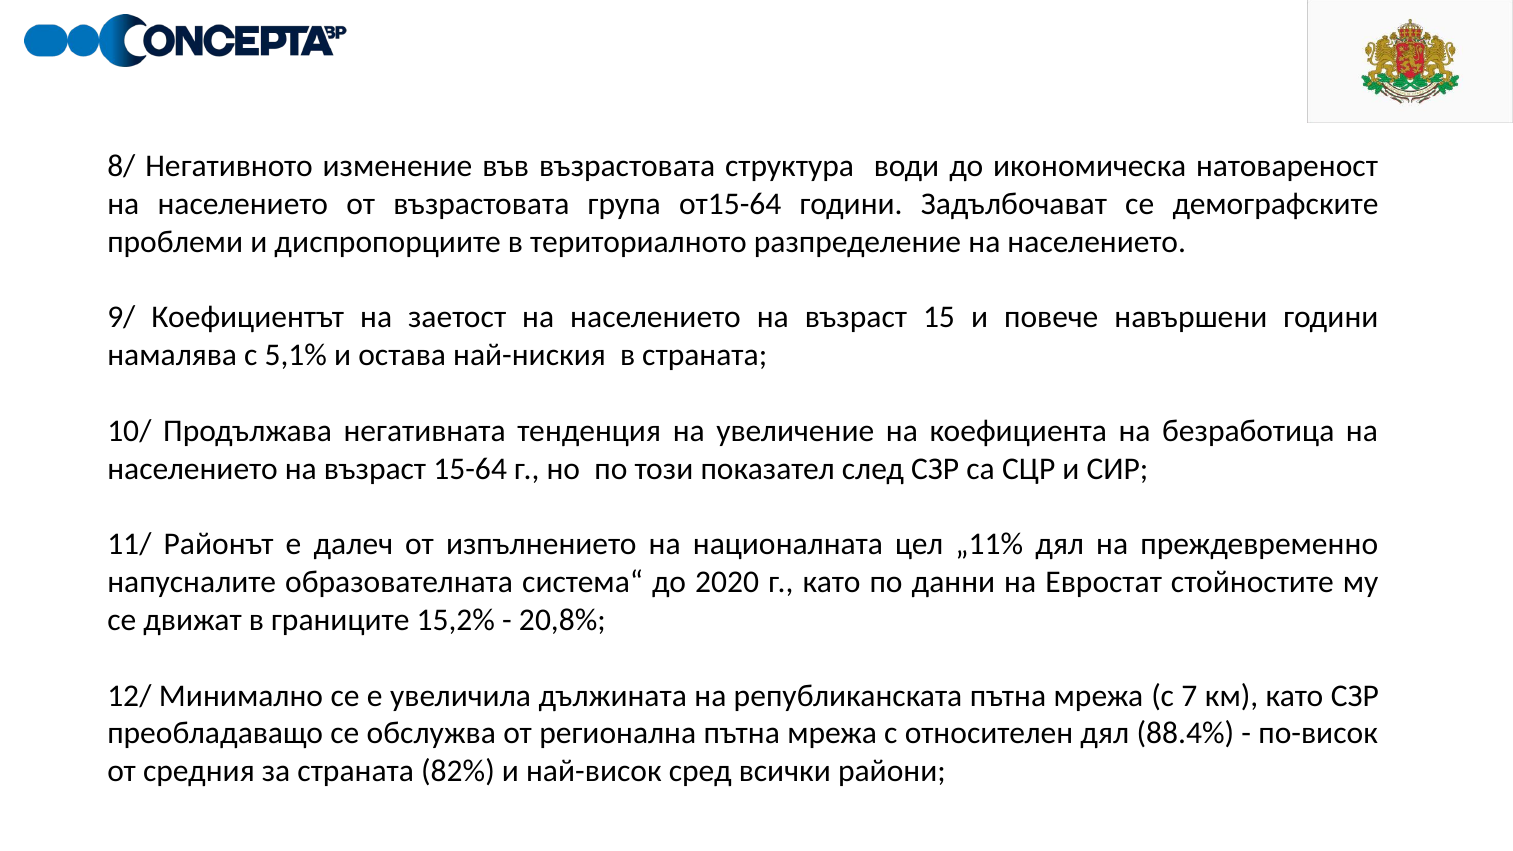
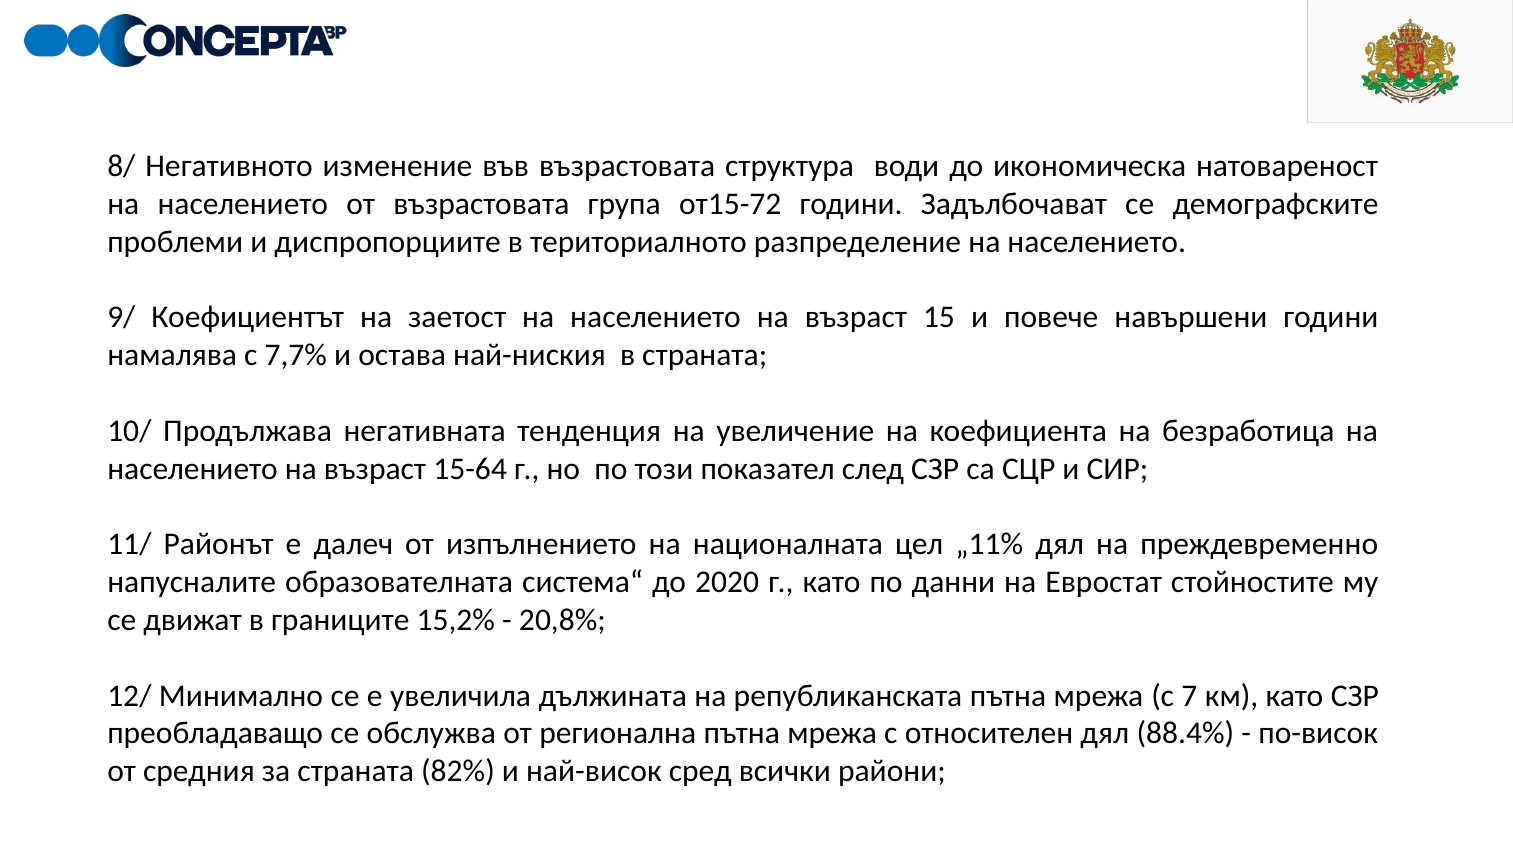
от15-64: от15-64 -> от15-72 (730, 204)
5,1%: 5,1% -> 7,7% (296, 355)
